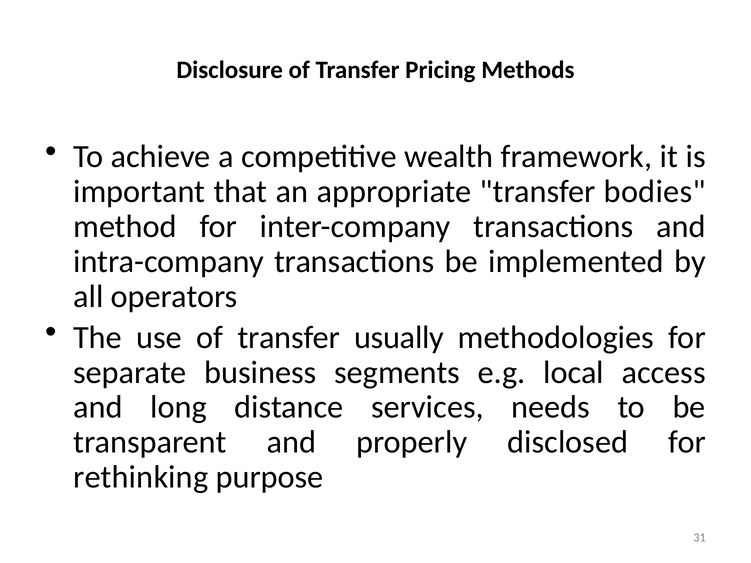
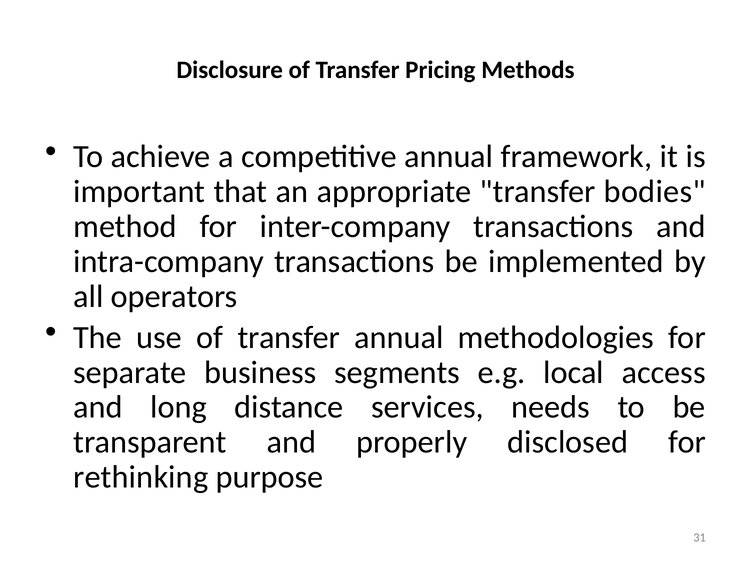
competitive wealth: wealth -> annual (449, 157)
transfer usually: usually -> annual (399, 338)
